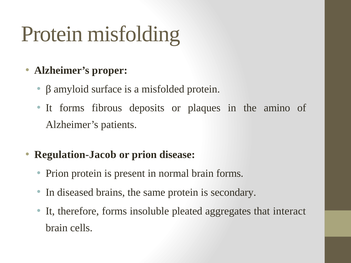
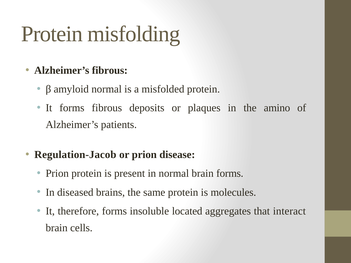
Alzheimer’s proper: proper -> fibrous (110, 70)
amyloid surface: surface -> normal (107, 89)
secondary: secondary -> molecules (233, 192)
pleated: pleated -> located (187, 211)
